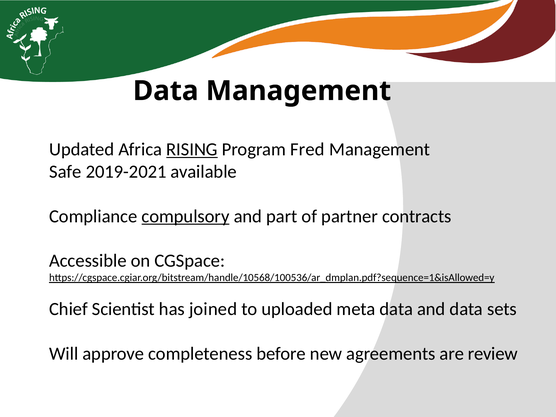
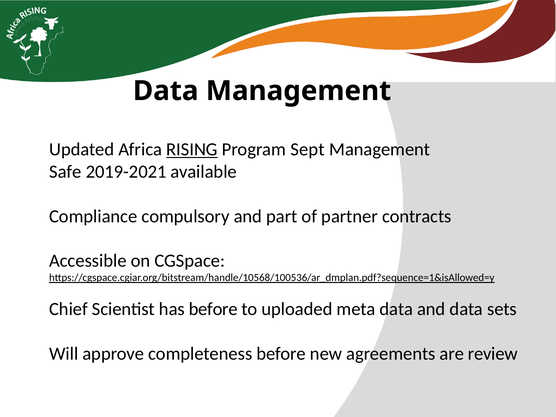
Fred: Fred -> Sept (307, 149)
compulsory underline: present -> none (186, 216)
has joined: joined -> before (213, 309)
